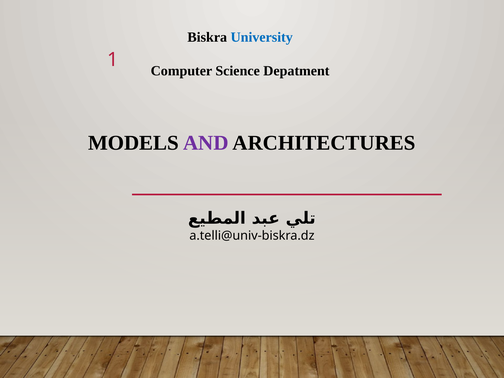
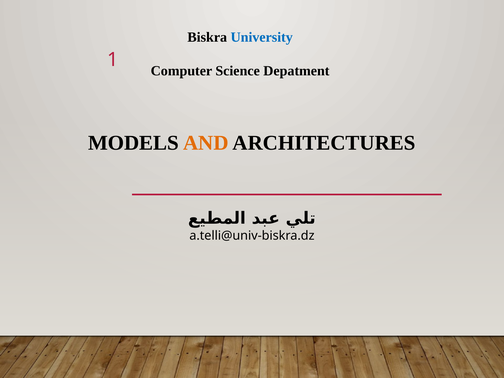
AND colour: purple -> orange (206, 143)
